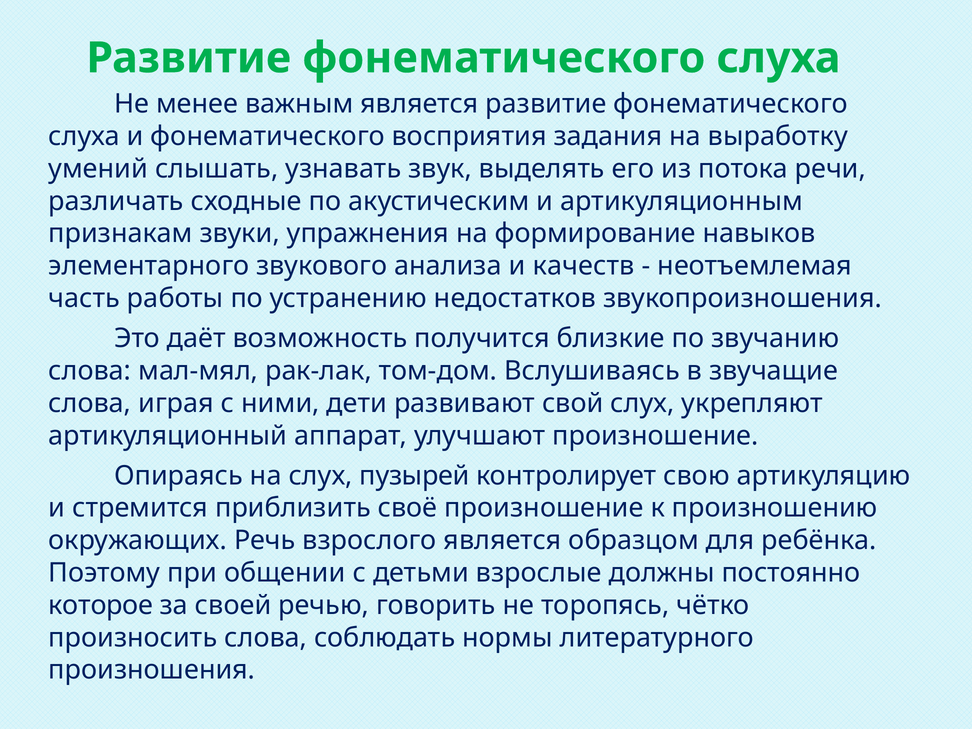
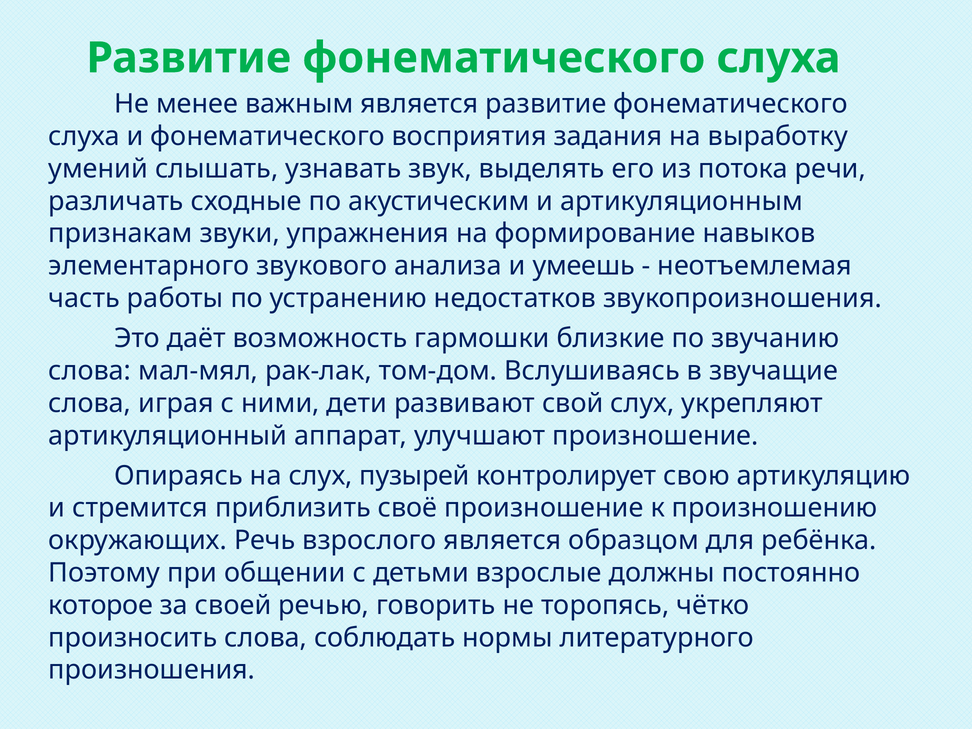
качеств: качеств -> умеешь (584, 266)
получится: получится -> гармошки (482, 338)
